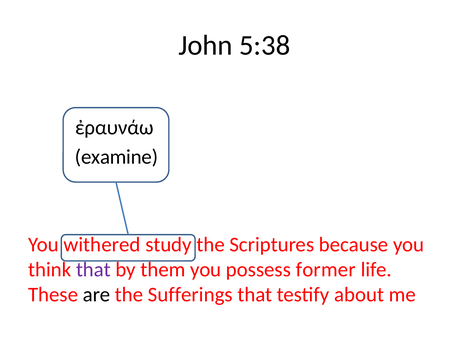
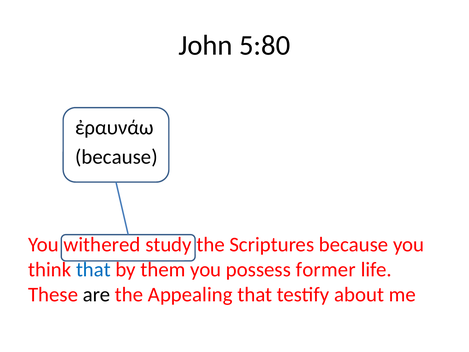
5:38: 5:38 -> 5:80 (265, 45)
examine: examine -> because (116, 157)
that colour: purple -> blue (93, 269)
Sufferings: Sufferings -> Appealing (190, 295)
